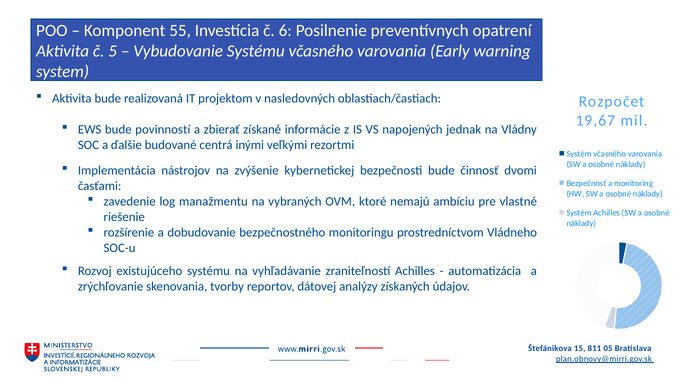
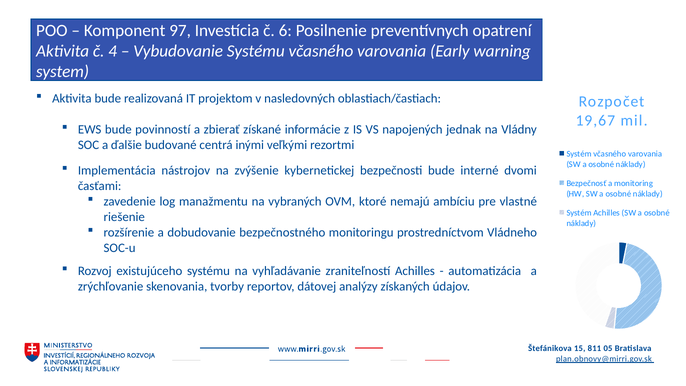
55: 55 -> 97 (180, 30)
5: 5 -> 4 (113, 51)
činnosť: činnosť -> interné (480, 171)
